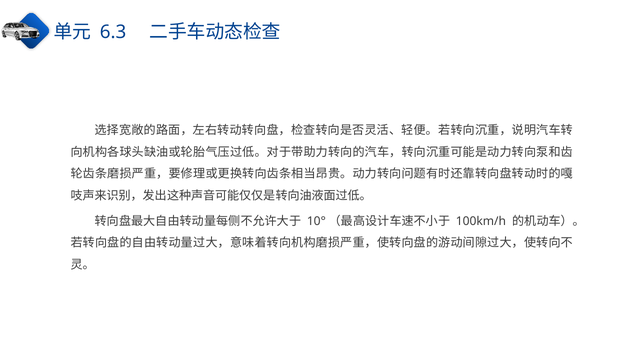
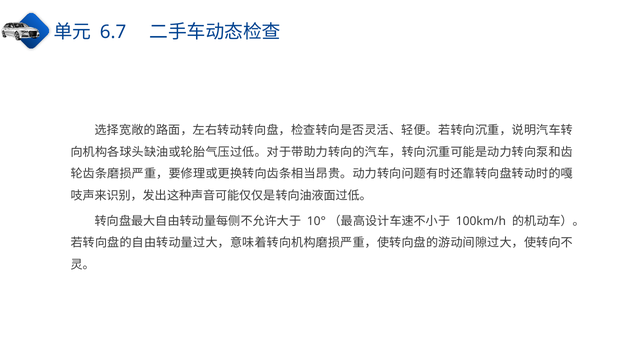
6.3: 6.3 -> 6.7 (113, 32)
